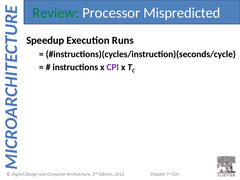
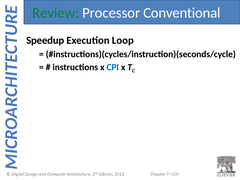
Mispredicted: Mispredicted -> Conventional (182, 13)
Runs: Runs -> Loop (123, 40)
CPI colour: purple -> blue (113, 67)
